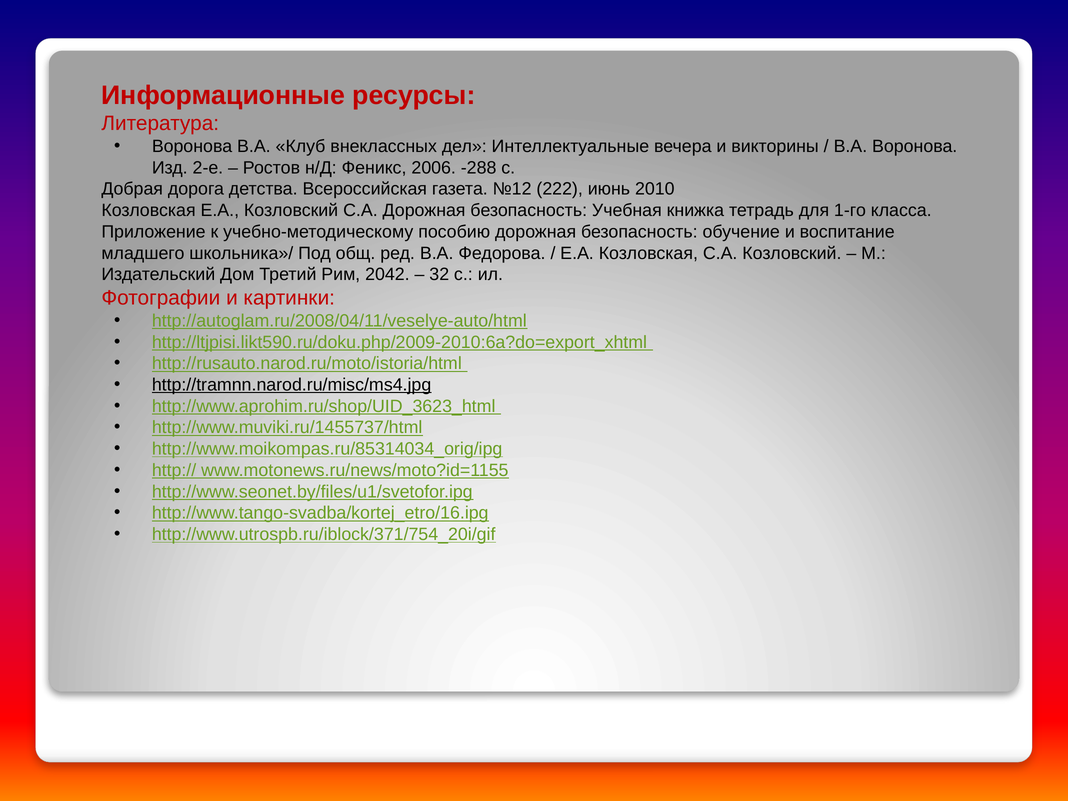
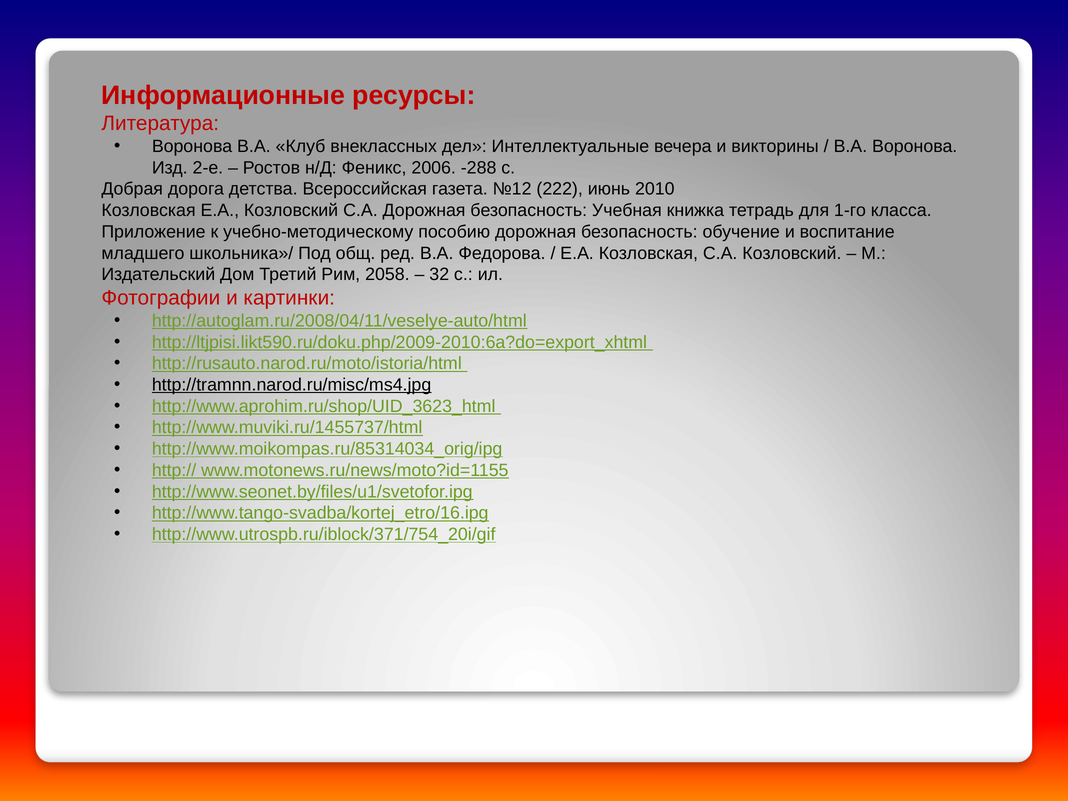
2042: 2042 -> 2058 (387, 275)
